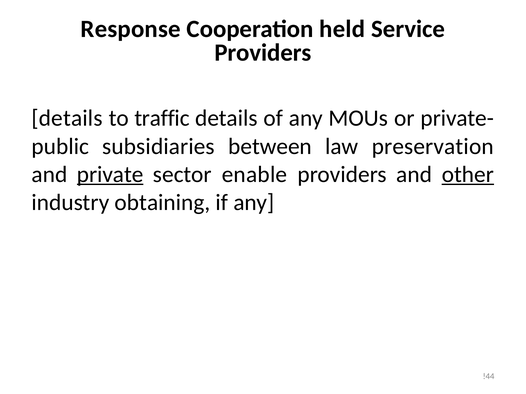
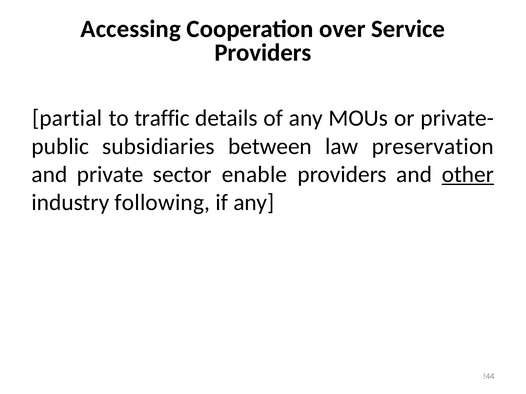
Response: Response -> Accessing (131, 29)
held: held -> over (342, 29)
details: details -> partial (67, 118)
private underline: present -> none (110, 175)
obtaining: obtaining -> following (162, 203)
